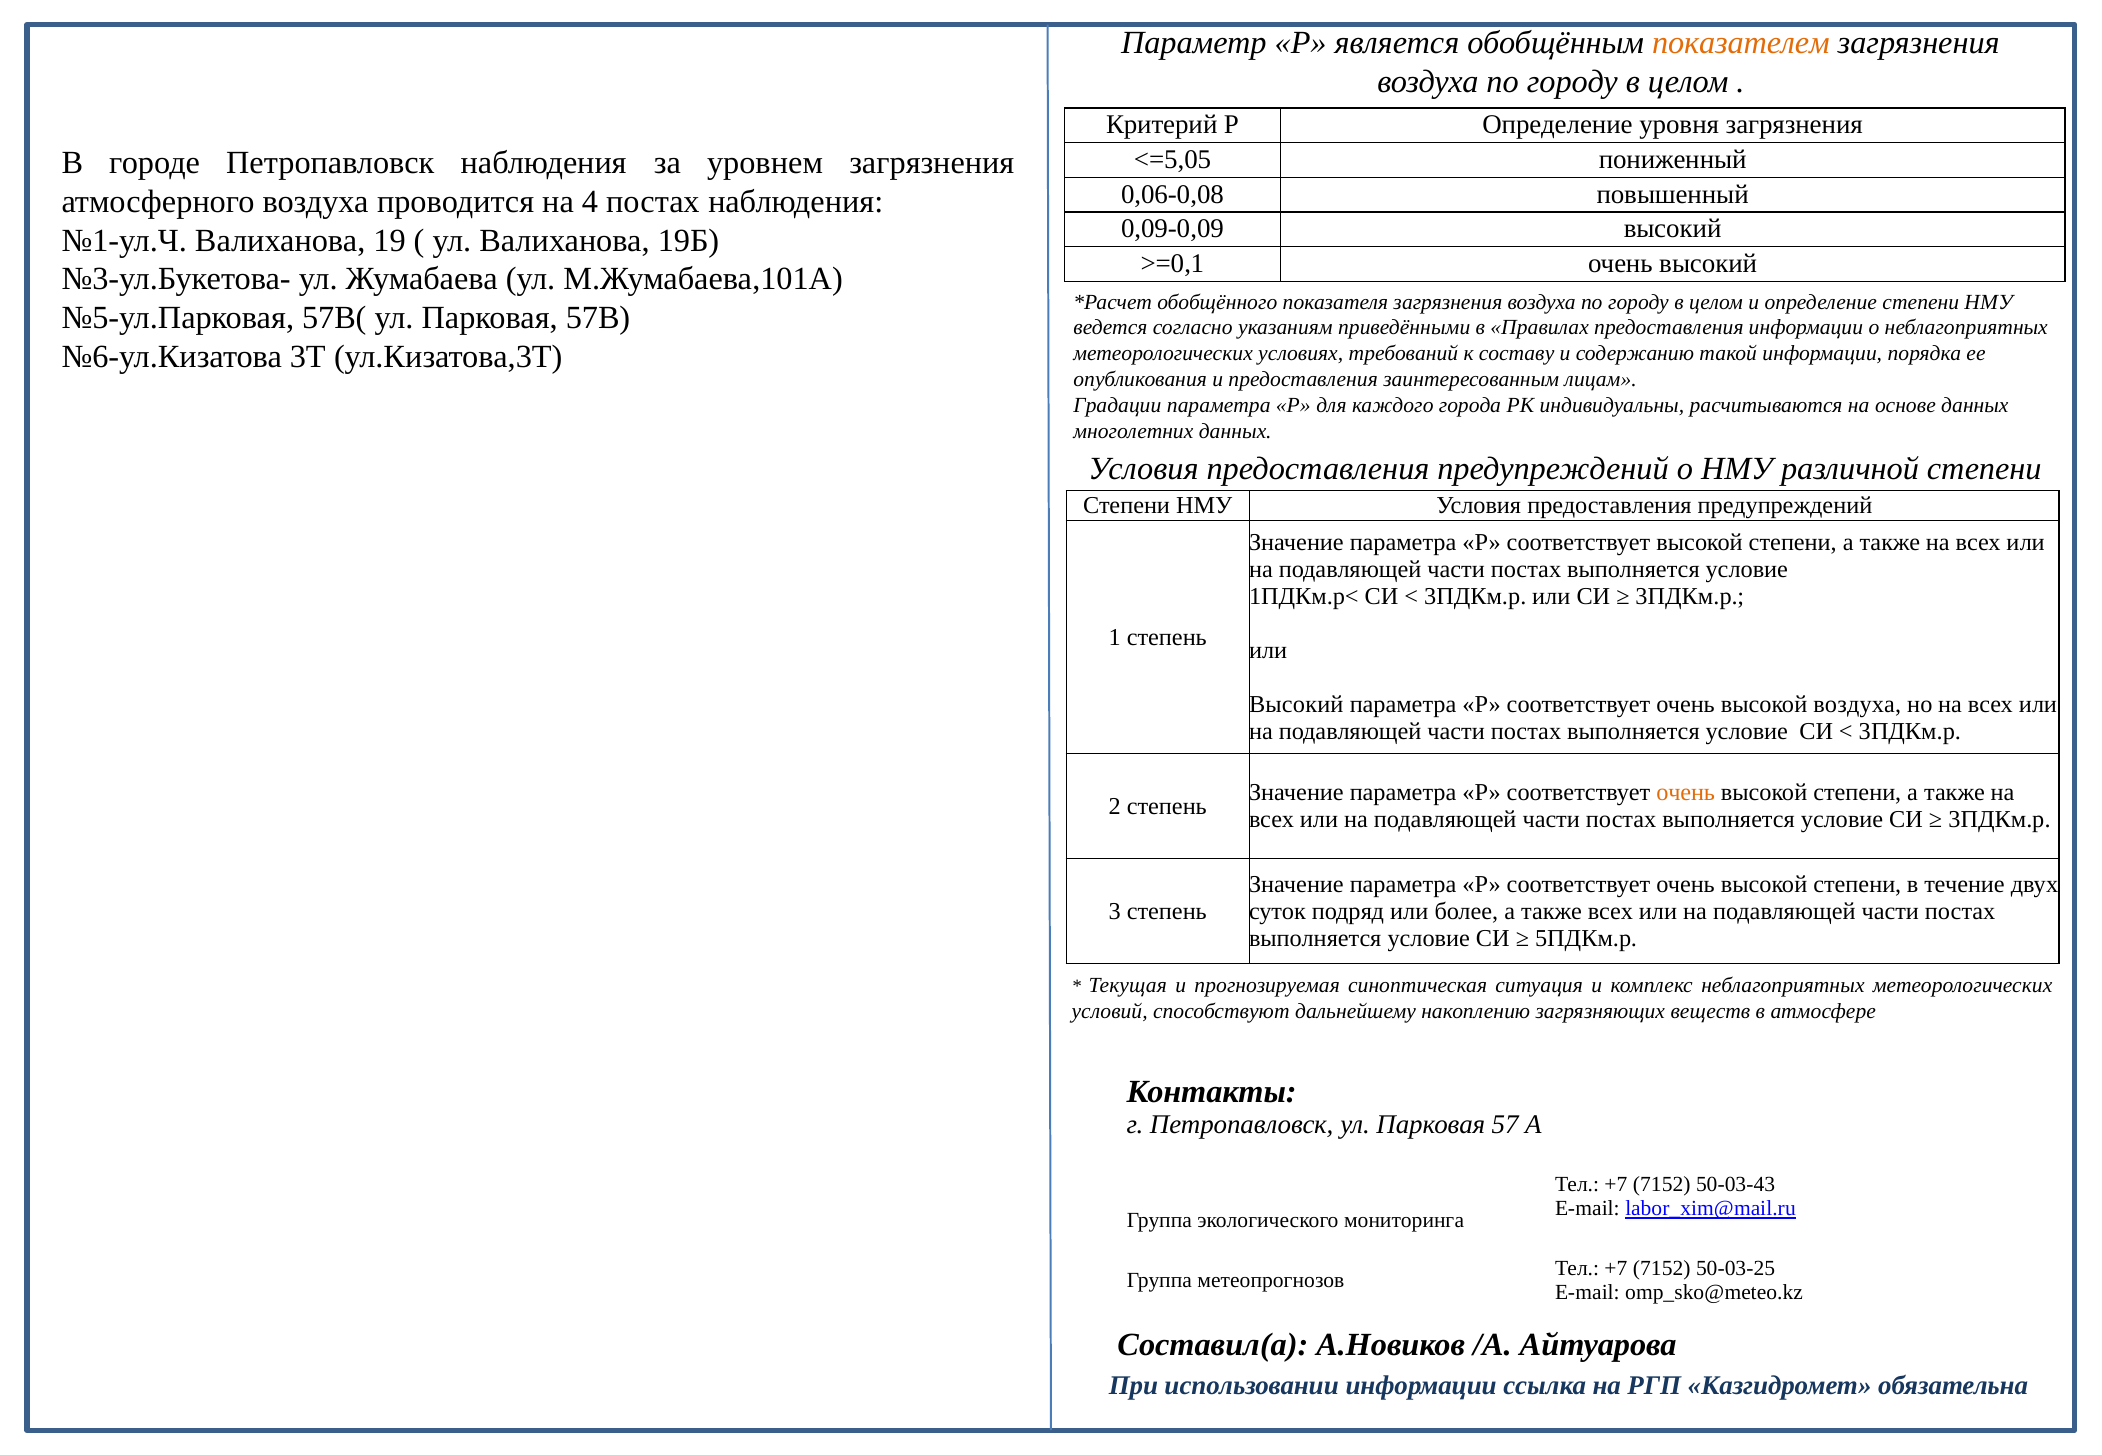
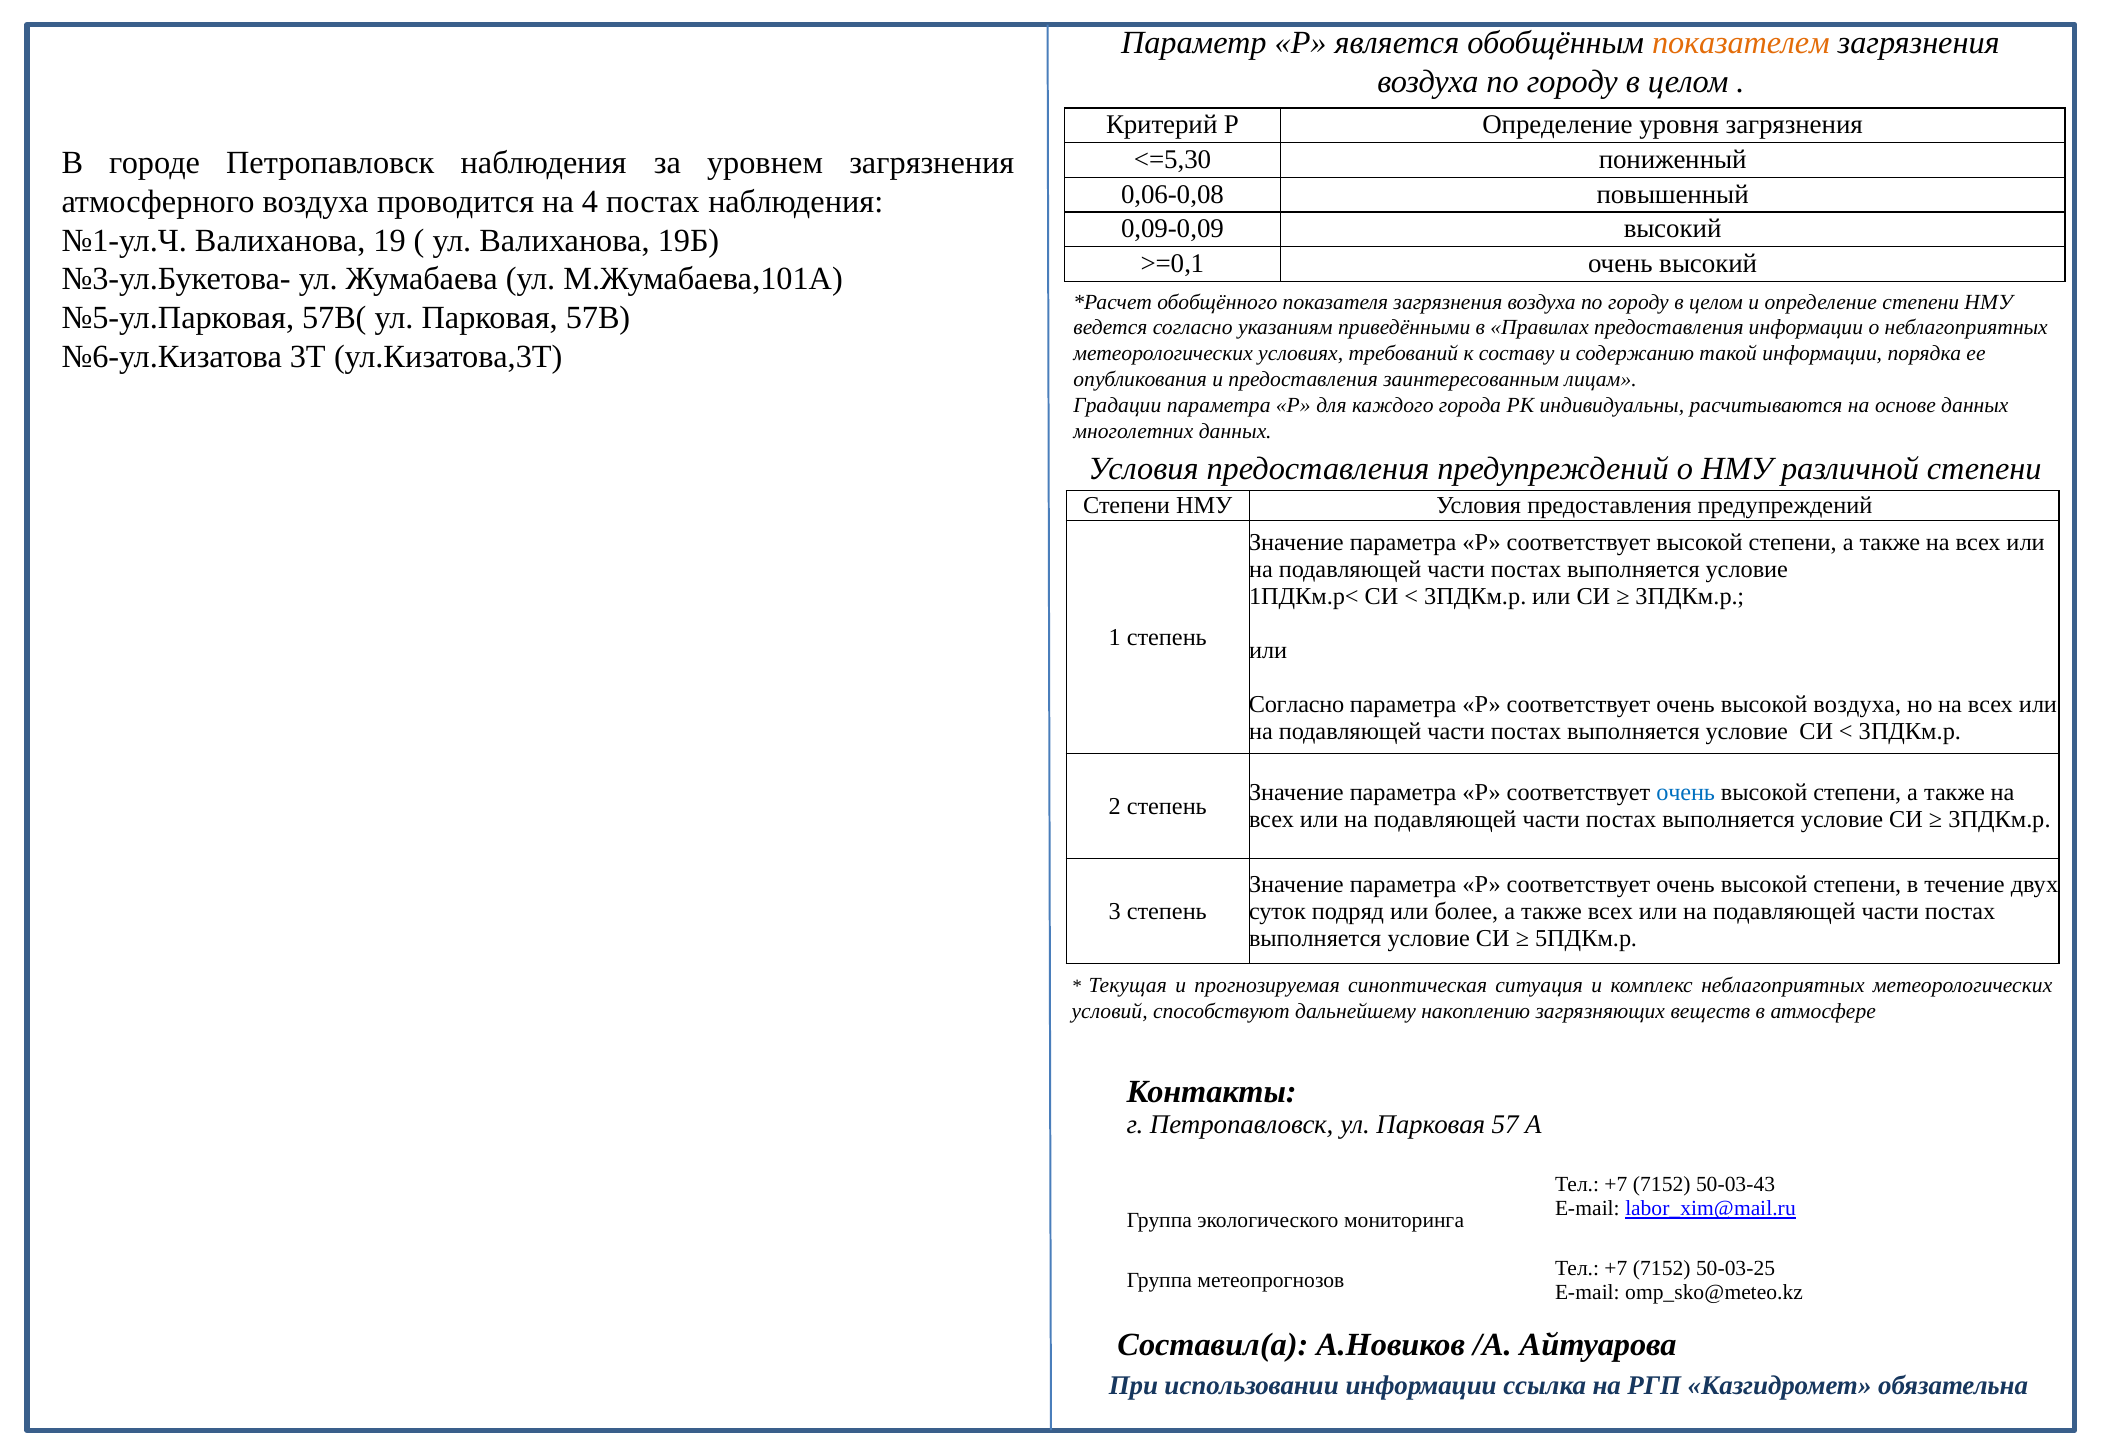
<=5,05: <=5,05 -> <=5,30 (1173, 160)
Высокий: Высокий -> Согласно (1297, 704)
очень colour: orange -> blue (1686, 793)
